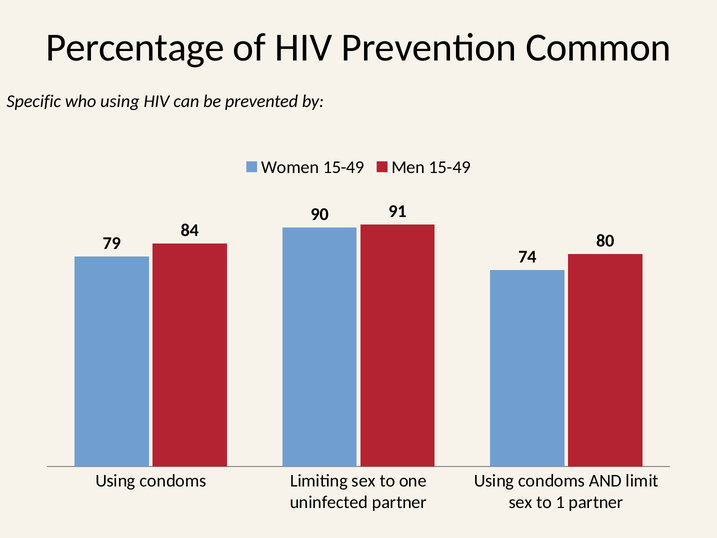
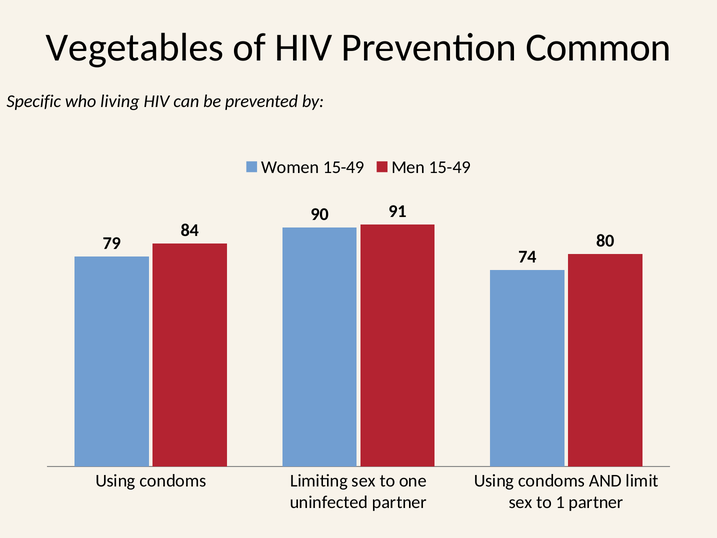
Percentage: Percentage -> Vegetables (135, 48)
who using: using -> living (120, 101)
